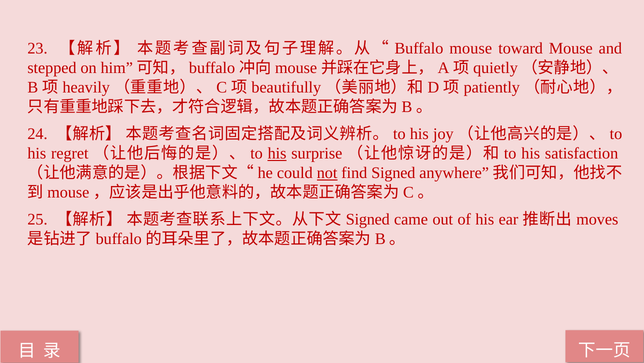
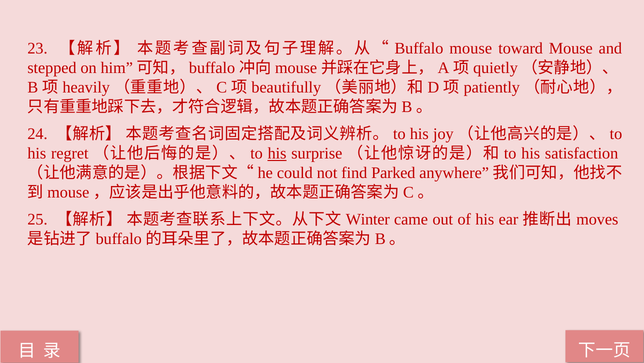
not underline: present -> none (327, 172)
find Signed: Signed -> Parked (393, 172)
Signed: Signed -> Winter (368, 219)
